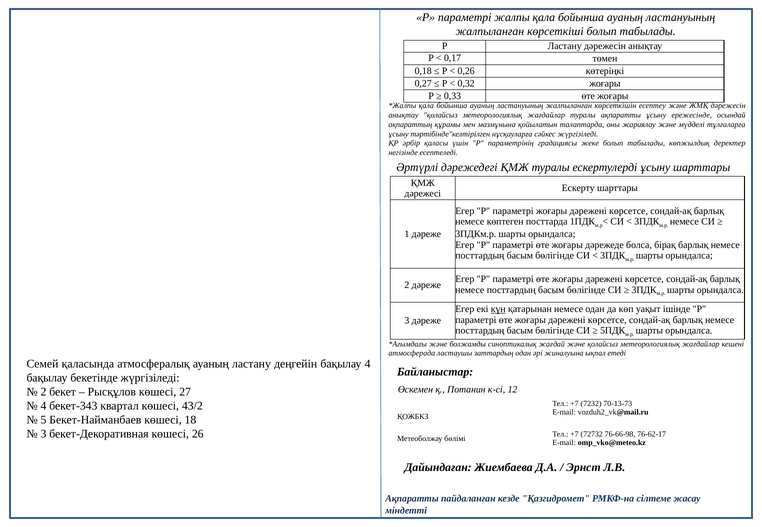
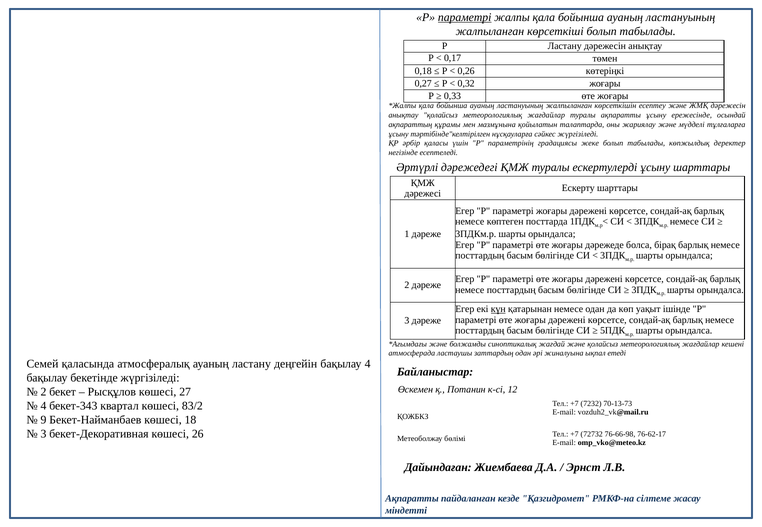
параметрі underline: none -> present (465, 17)
43/2: 43/2 -> 83/2 (192, 406)
5: 5 -> 9 (43, 420)
